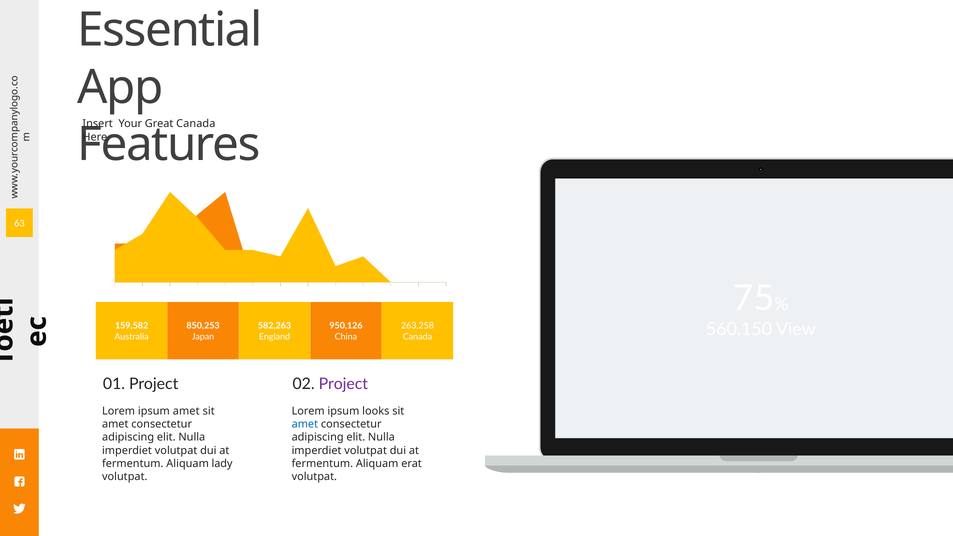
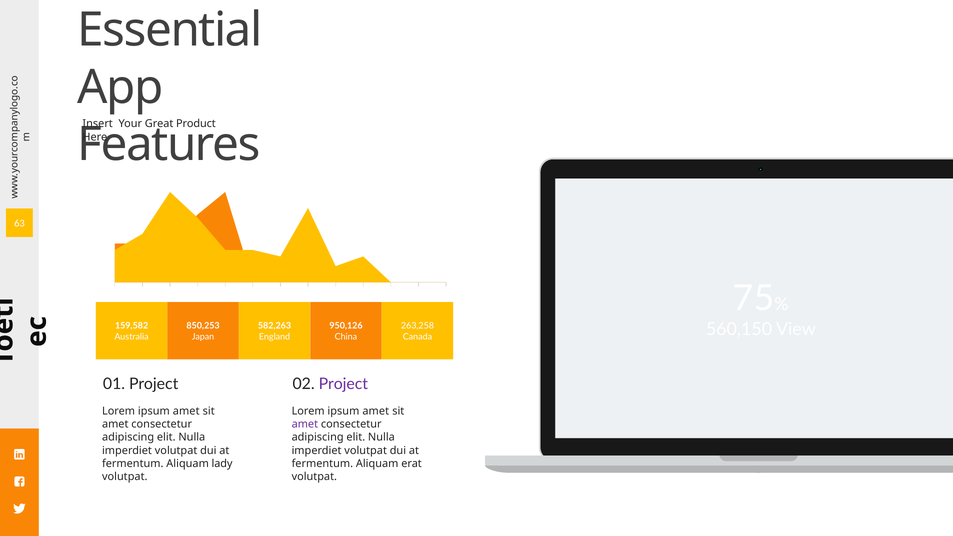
Great Canada: Canada -> Product (196, 124)
looks: looks -> amet (376, 411)
amet colour: blue -> purple (305, 424)
